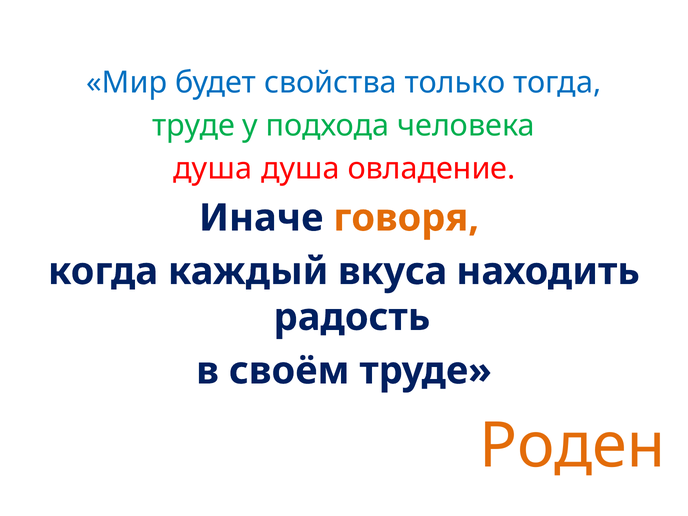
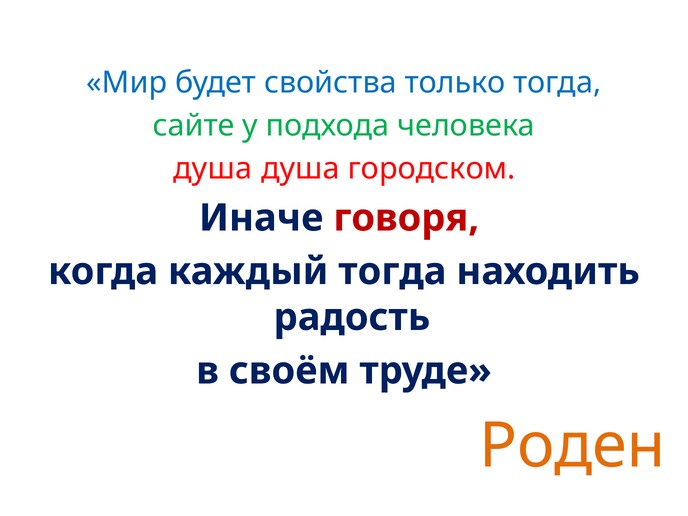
труде: труде -> сайте (194, 126)
овладение: овладение -> городском (431, 169)
говоря colour: orange -> red (406, 218)
каждый вкуса: вкуса -> тогда (392, 271)
